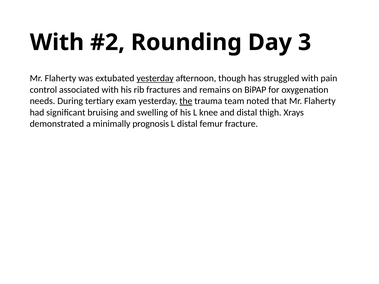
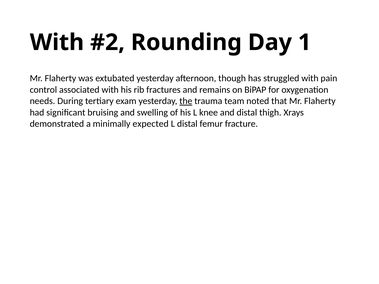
3: 3 -> 1 (305, 42)
yesterday underline: present -> none (155, 78)
prognosis: prognosis -> expected (151, 124)
